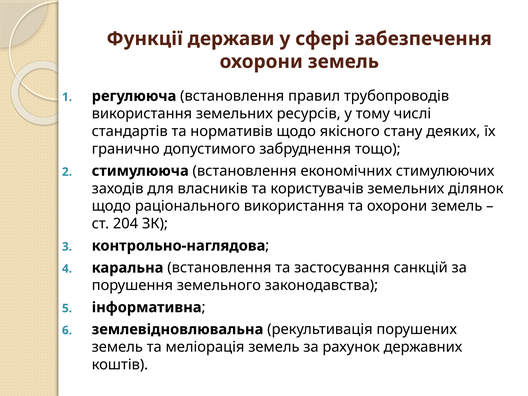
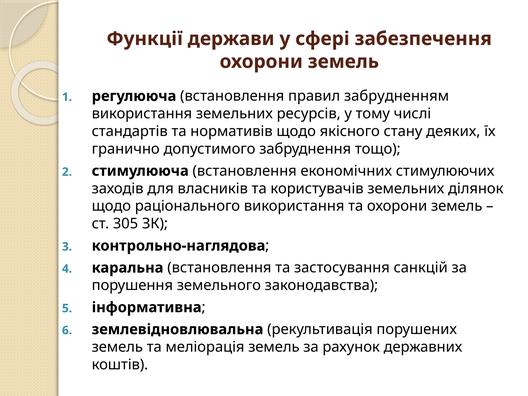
трубопроводів: трубопроводів -> забрудненням (397, 96)
204: 204 -> 305 (126, 224)
